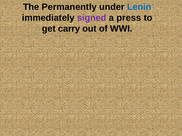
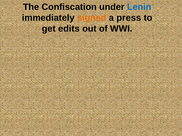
Permanently: Permanently -> Confiscation (69, 7)
signed colour: purple -> orange (92, 18)
carry: carry -> edits (69, 29)
